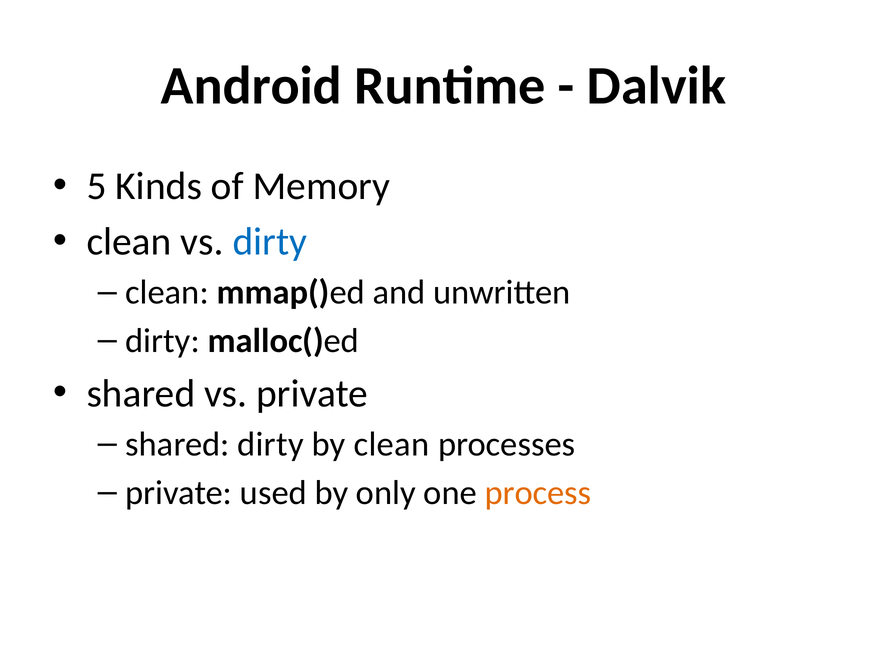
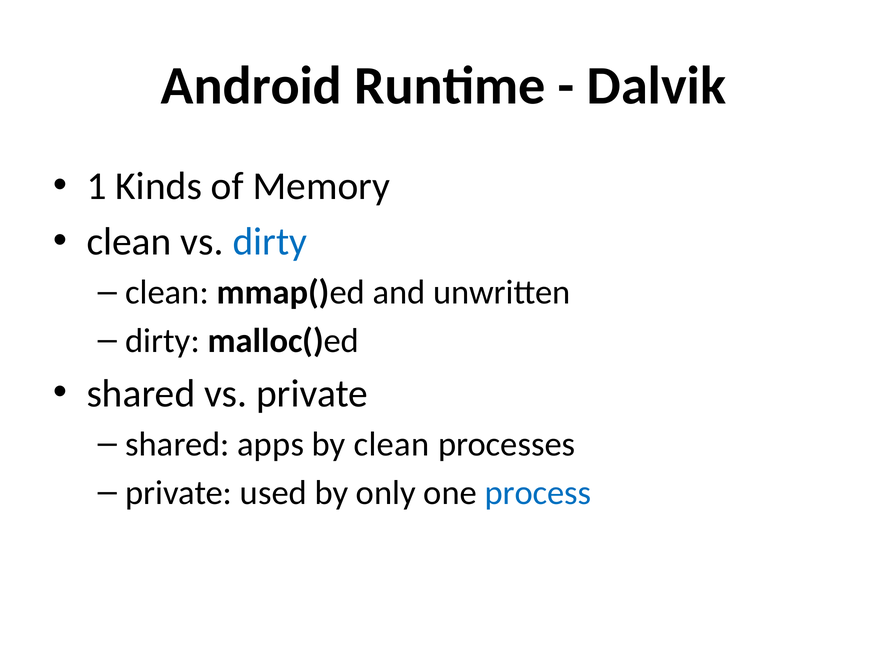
5: 5 -> 1 (97, 186)
shared dirty: dirty -> apps (271, 444)
process colour: orange -> blue (538, 493)
